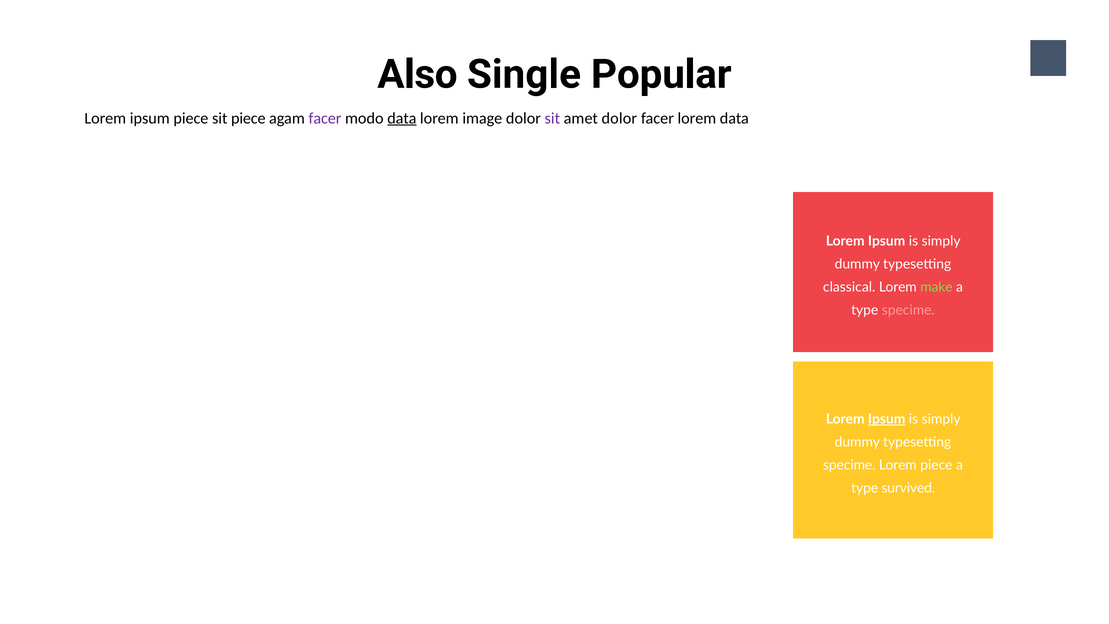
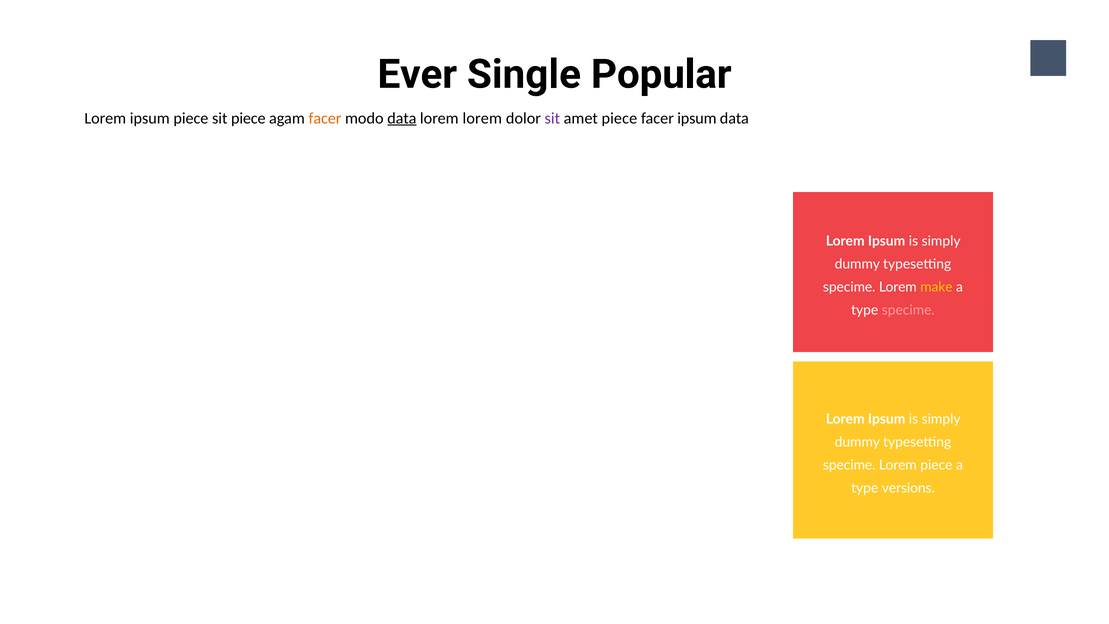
Also: Also -> Ever (417, 74)
facer colour: purple -> orange (325, 118)
lorem image: image -> lorem (482, 118)
amet dolor: dolor -> piece (619, 118)
facer lorem: lorem -> ipsum (697, 118)
classical: classical -> specime (849, 287)
make colour: light green -> yellow (936, 287)
Ipsum underline: present -> none (887, 419)
survived: survived -> versions (908, 488)
